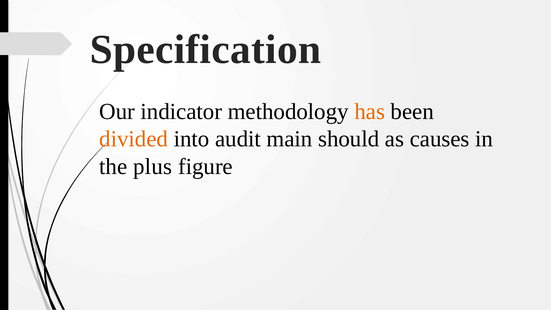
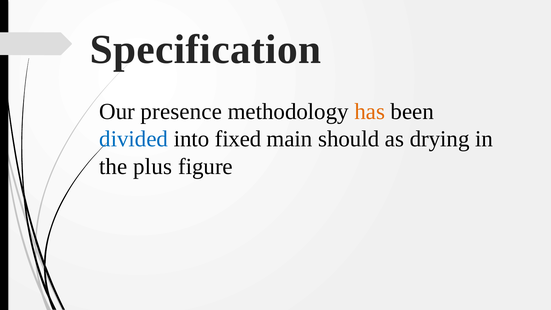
indicator: indicator -> presence (181, 111)
divided colour: orange -> blue (134, 139)
audit: audit -> fixed (238, 139)
causes: causes -> drying (440, 139)
